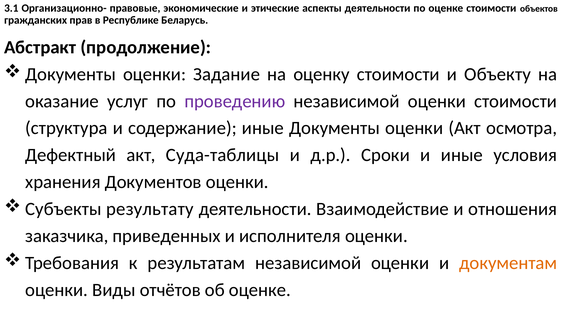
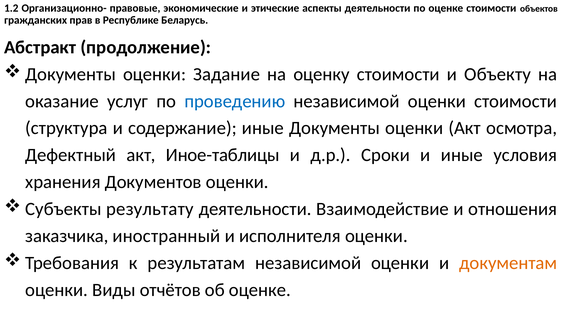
3.1: 3.1 -> 1.2 (11, 8)
проведению colour: purple -> blue (235, 101)
Суда-таблицы: Суда-таблицы -> Иное-таблицы (223, 155)
приведенных: приведенных -> иностранный (167, 236)
